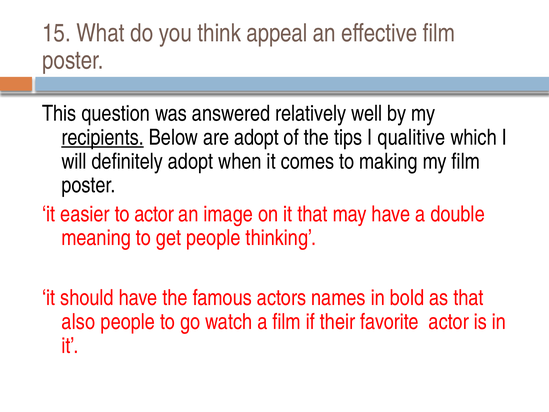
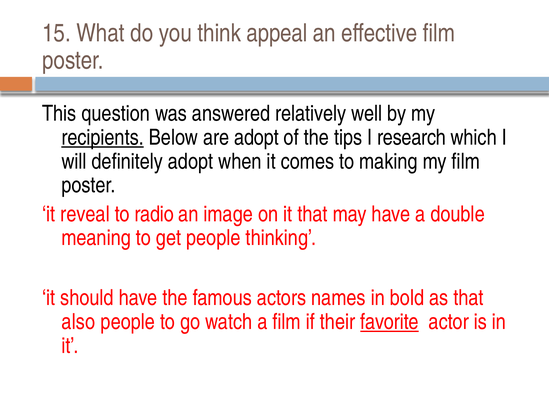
qualitive: qualitive -> research (412, 137)
easier: easier -> reveal (85, 214)
to actor: actor -> radio (154, 214)
favorite underline: none -> present (389, 322)
